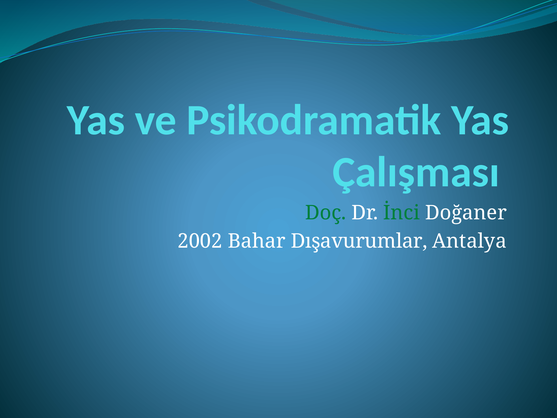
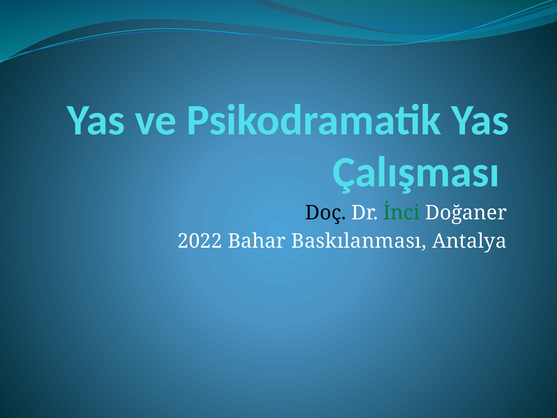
Doç colour: green -> black (326, 213)
2002: 2002 -> 2022 (200, 241)
Dışavurumlar: Dışavurumlar -> Baskılanması (359, 241)
